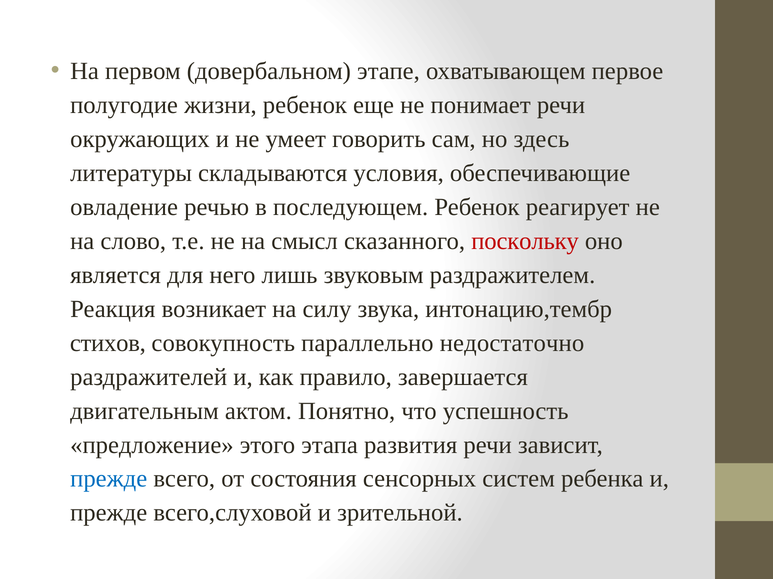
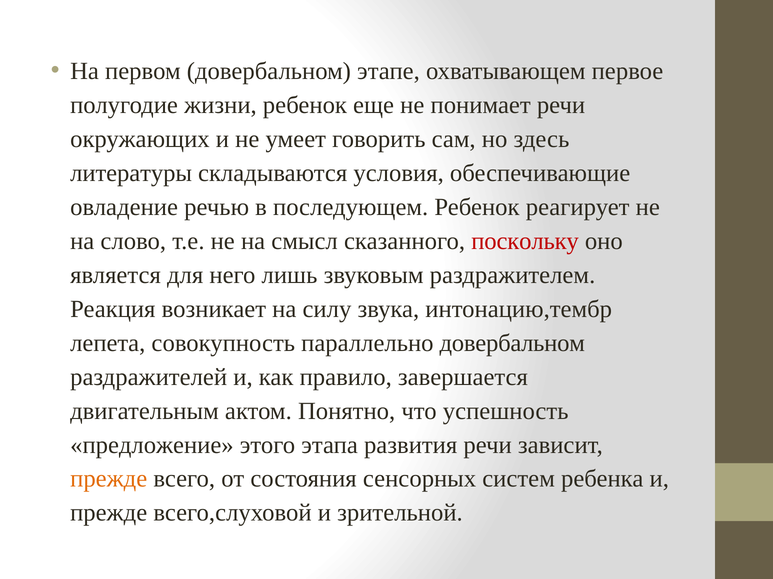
стихов: стихов -> лепета (108, 343)
параллельно недостаточно: недостаточно -> довербальном (512, 343)
прежде colour: blue -> orange (109, 479)
